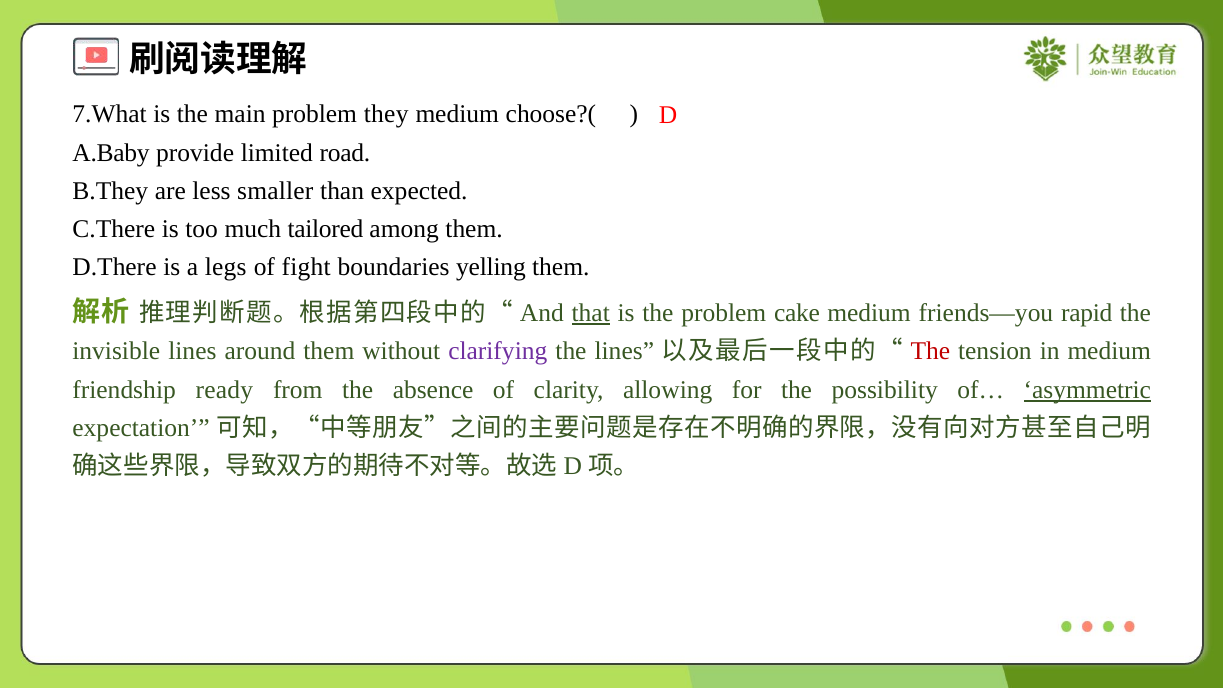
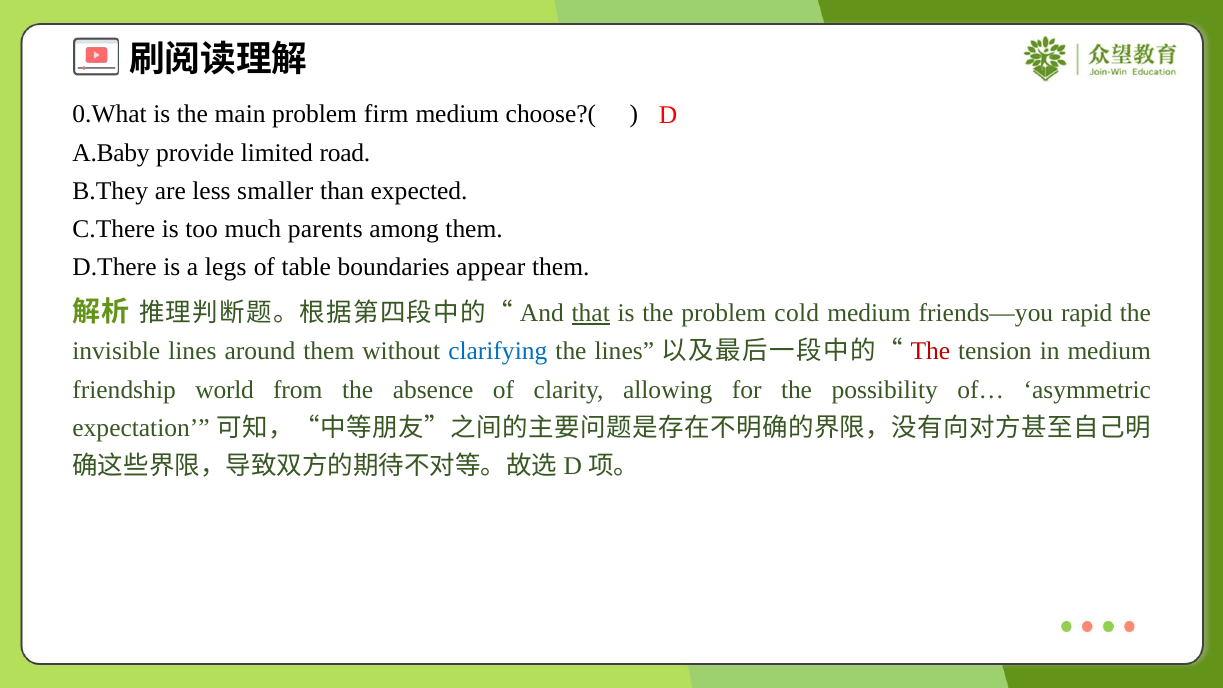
7.What: 7.What -> 0.What (110, 115)
they: they -> firm (386, 115)
tailored: tailored -> parents (325, 229)
fight: fight -> table (306, 267)
yelling: yelling -> appear (491, 267)
cake: cake -> cold (797, 313)
clarifying colour: purple -> blue (498, 352)
ready: ready -> world (225, 390)
asymmetric underline: present -> none (1087, 390)
